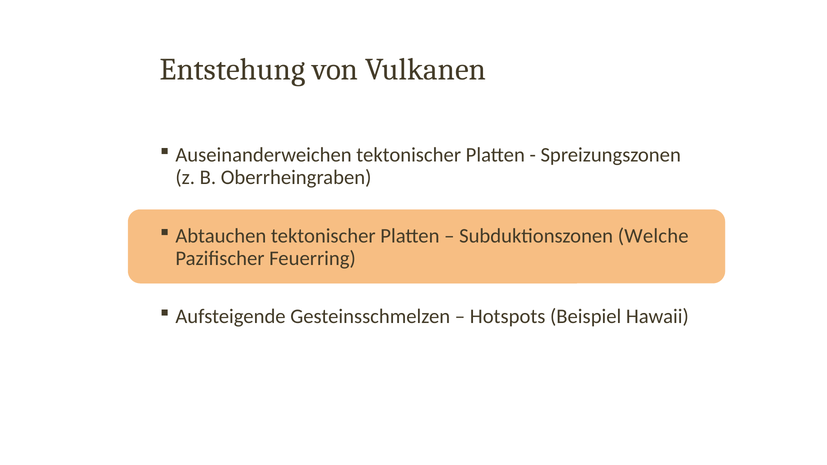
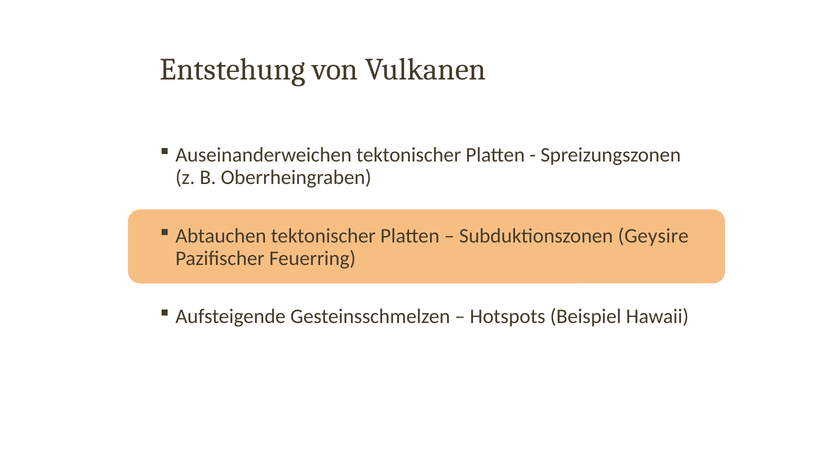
Welche: Welche -> Geysire (653, 236)
